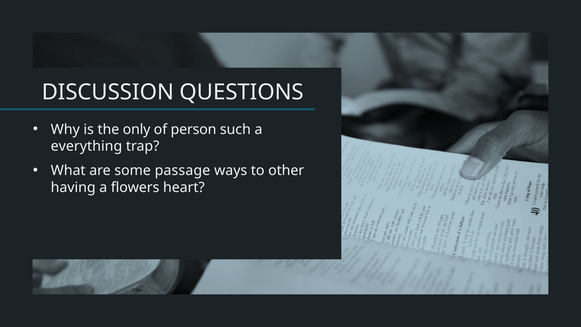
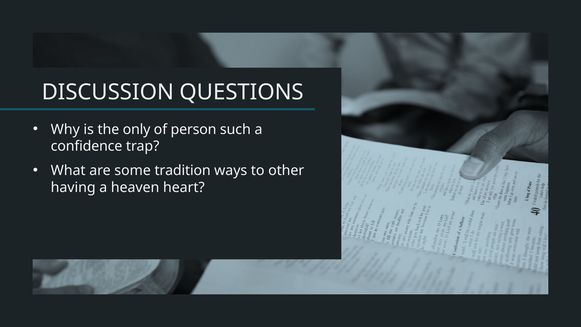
everything: everything -> confidence (87, 146)
passage: passage -> tradition (183, 170)
flowers: flowers -> heaven (135, 187)
